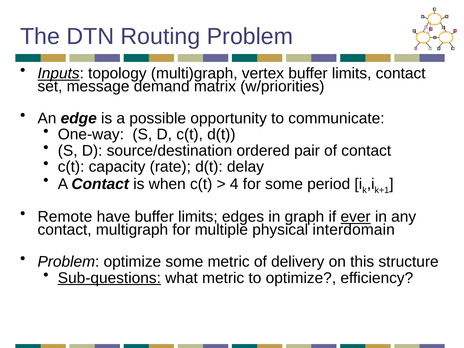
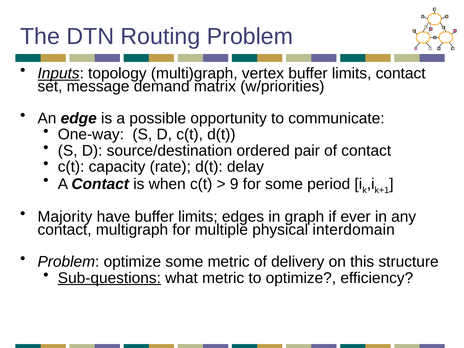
4: 4 -> 9 (234, 184)
Remote: Remote -> Majority (65, 217)
ever underline: present -> none (356, 217)
